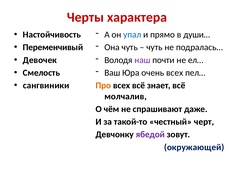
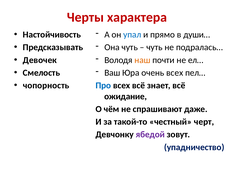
Переменчивый: Переменчивый -> Предсказывать (53, 47)
наш colour: purple -> orange (142, 60)
сангвиники: сангвиники -> чопорность (46, 86)
Про colour: orange -> blue (103, 86)
молчалив: молчалив -> ожидание (126, 97)
окружающей: окружающей -> упадничество (194, 148)
